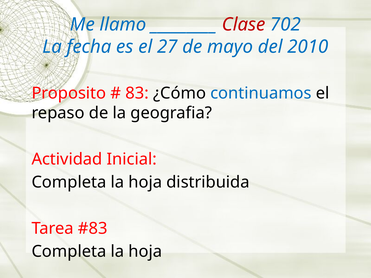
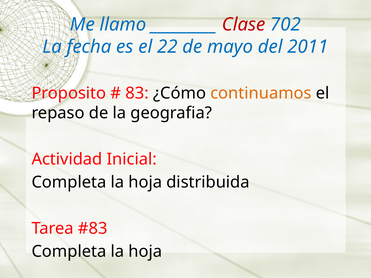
27: 27 -> 22 (167, 47)
2010: 2010 -> 2011 (308, 47)
continuamos colour: blue -> orange (261, 93)
